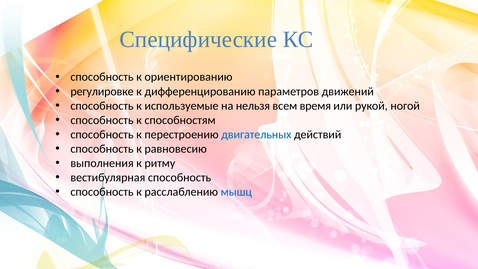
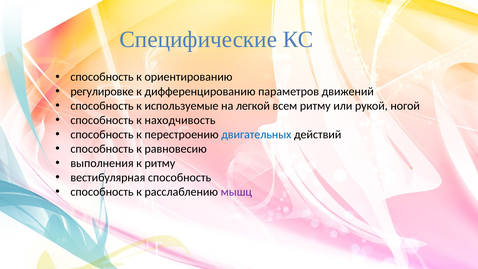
нельзя: нельзя -> легкой (253, 106)
всем время: время -> ритму (315, 106)
способностям: способностям -> находчивость (180, 120)
мышц colour: blue -> purple (236, 192)
